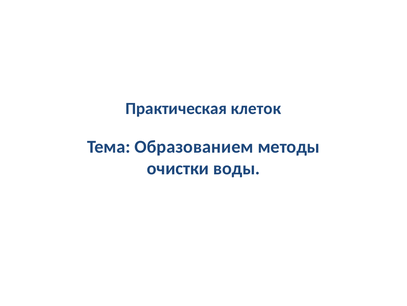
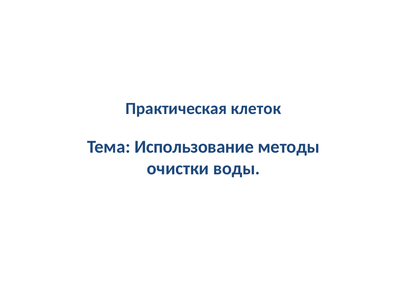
Образованием: Образованием -> Использование (194, 146)
